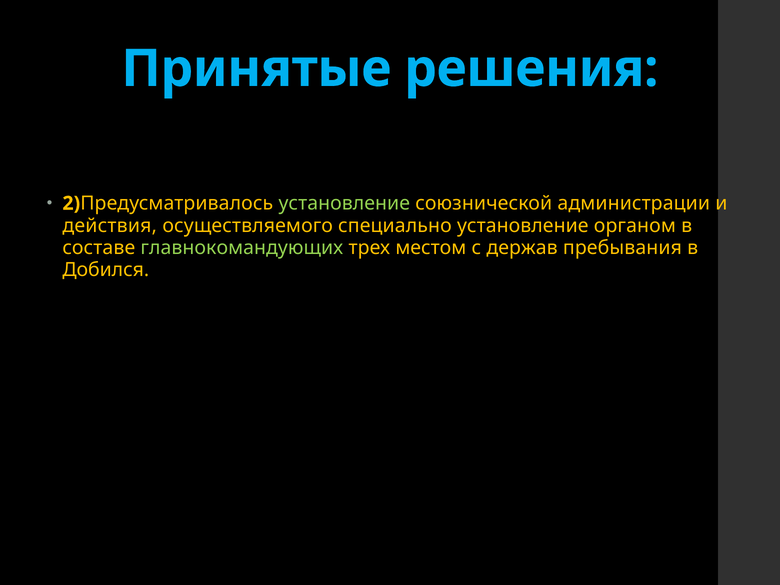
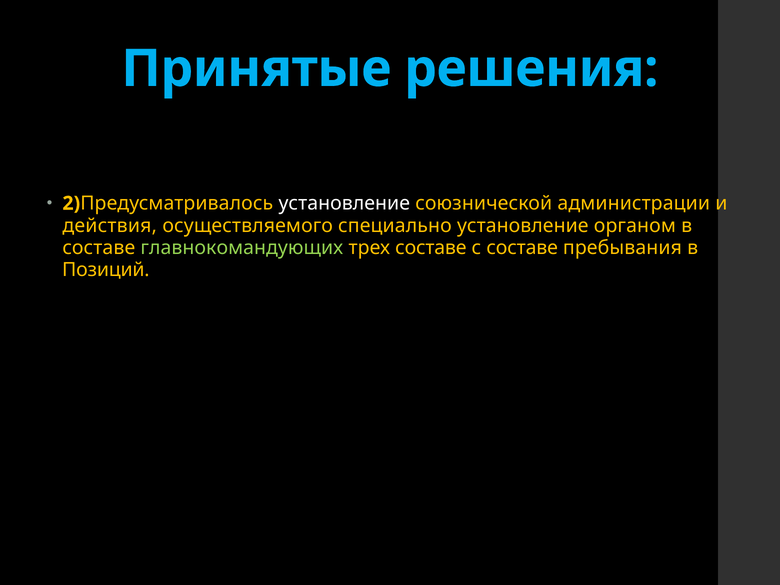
установление colour: light green -> white (344, 203)
трех местом: местом -> составе (431, 248)
с держав: держав -> составе (522, 248)
Добился: Добился -> Позиций (106, 270)
